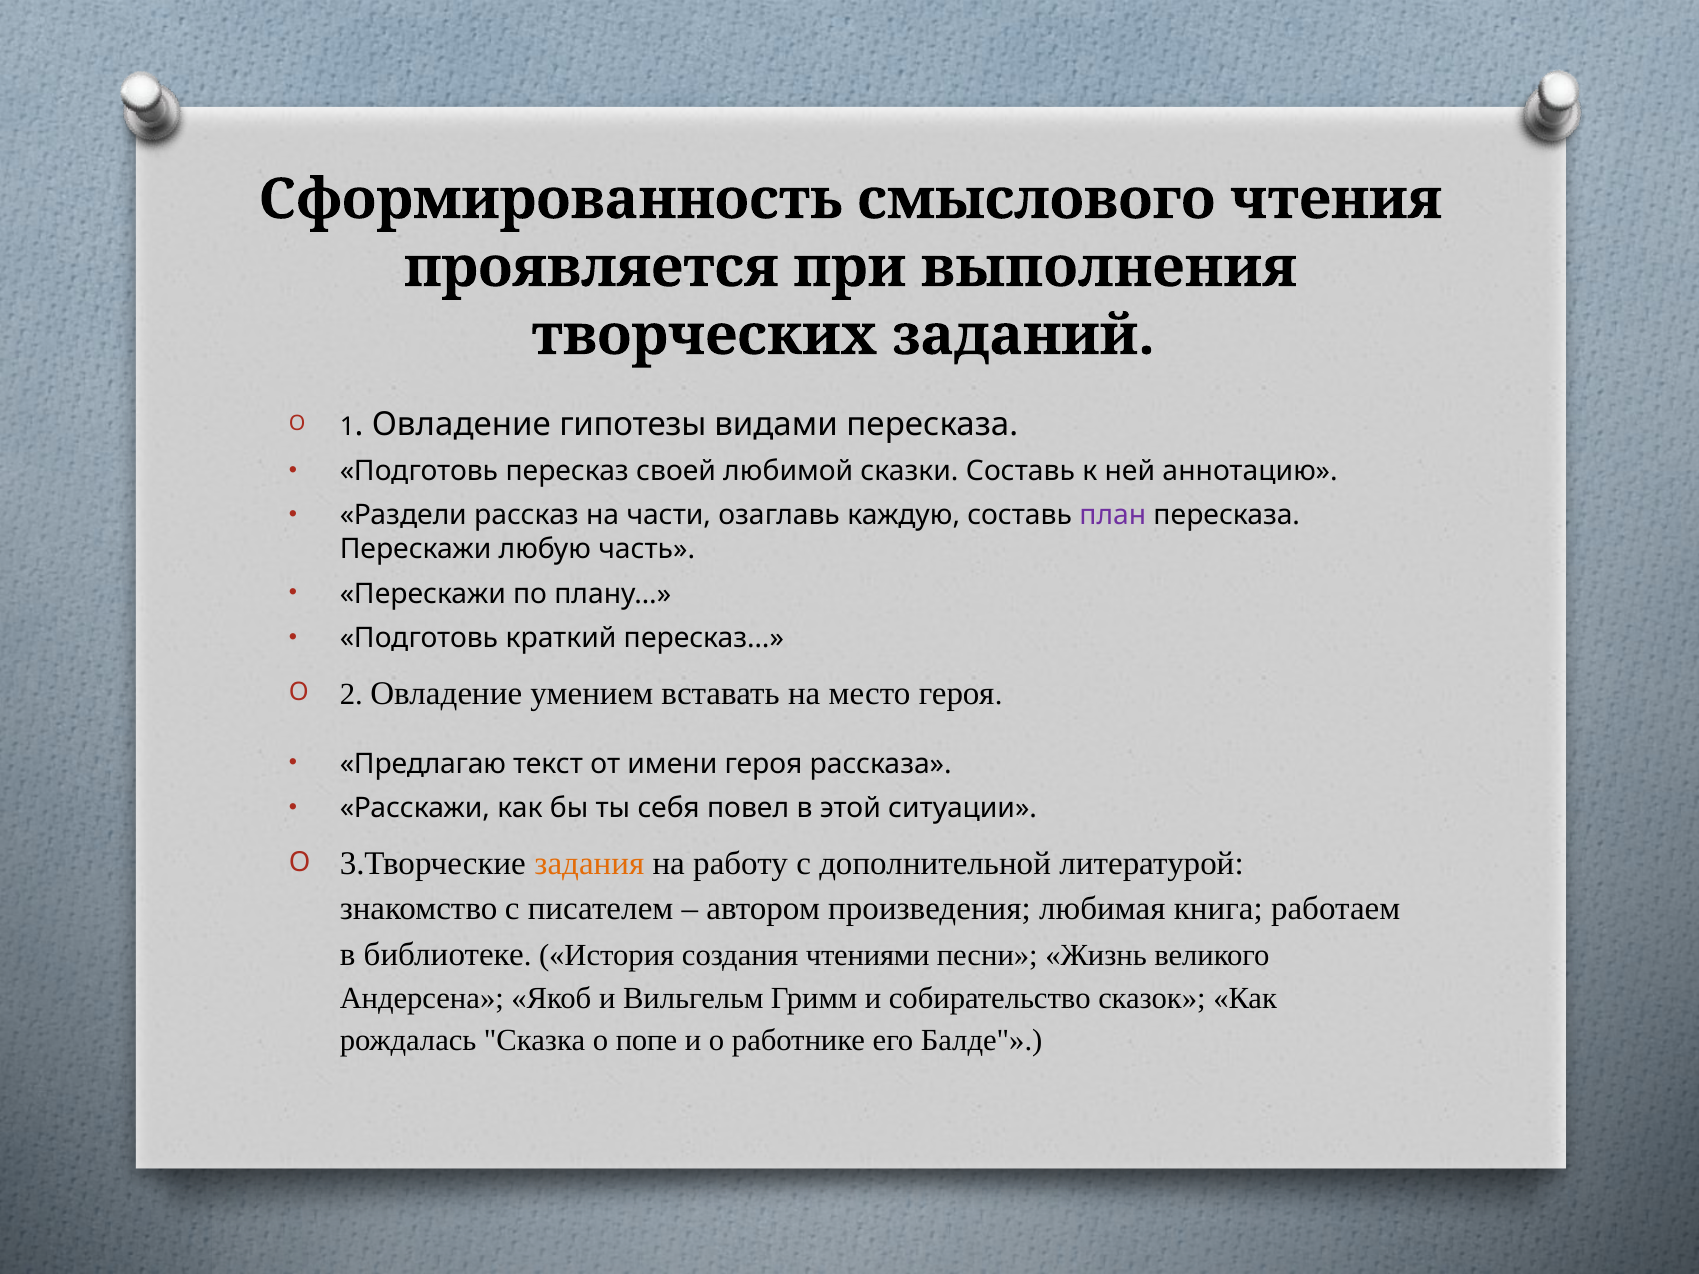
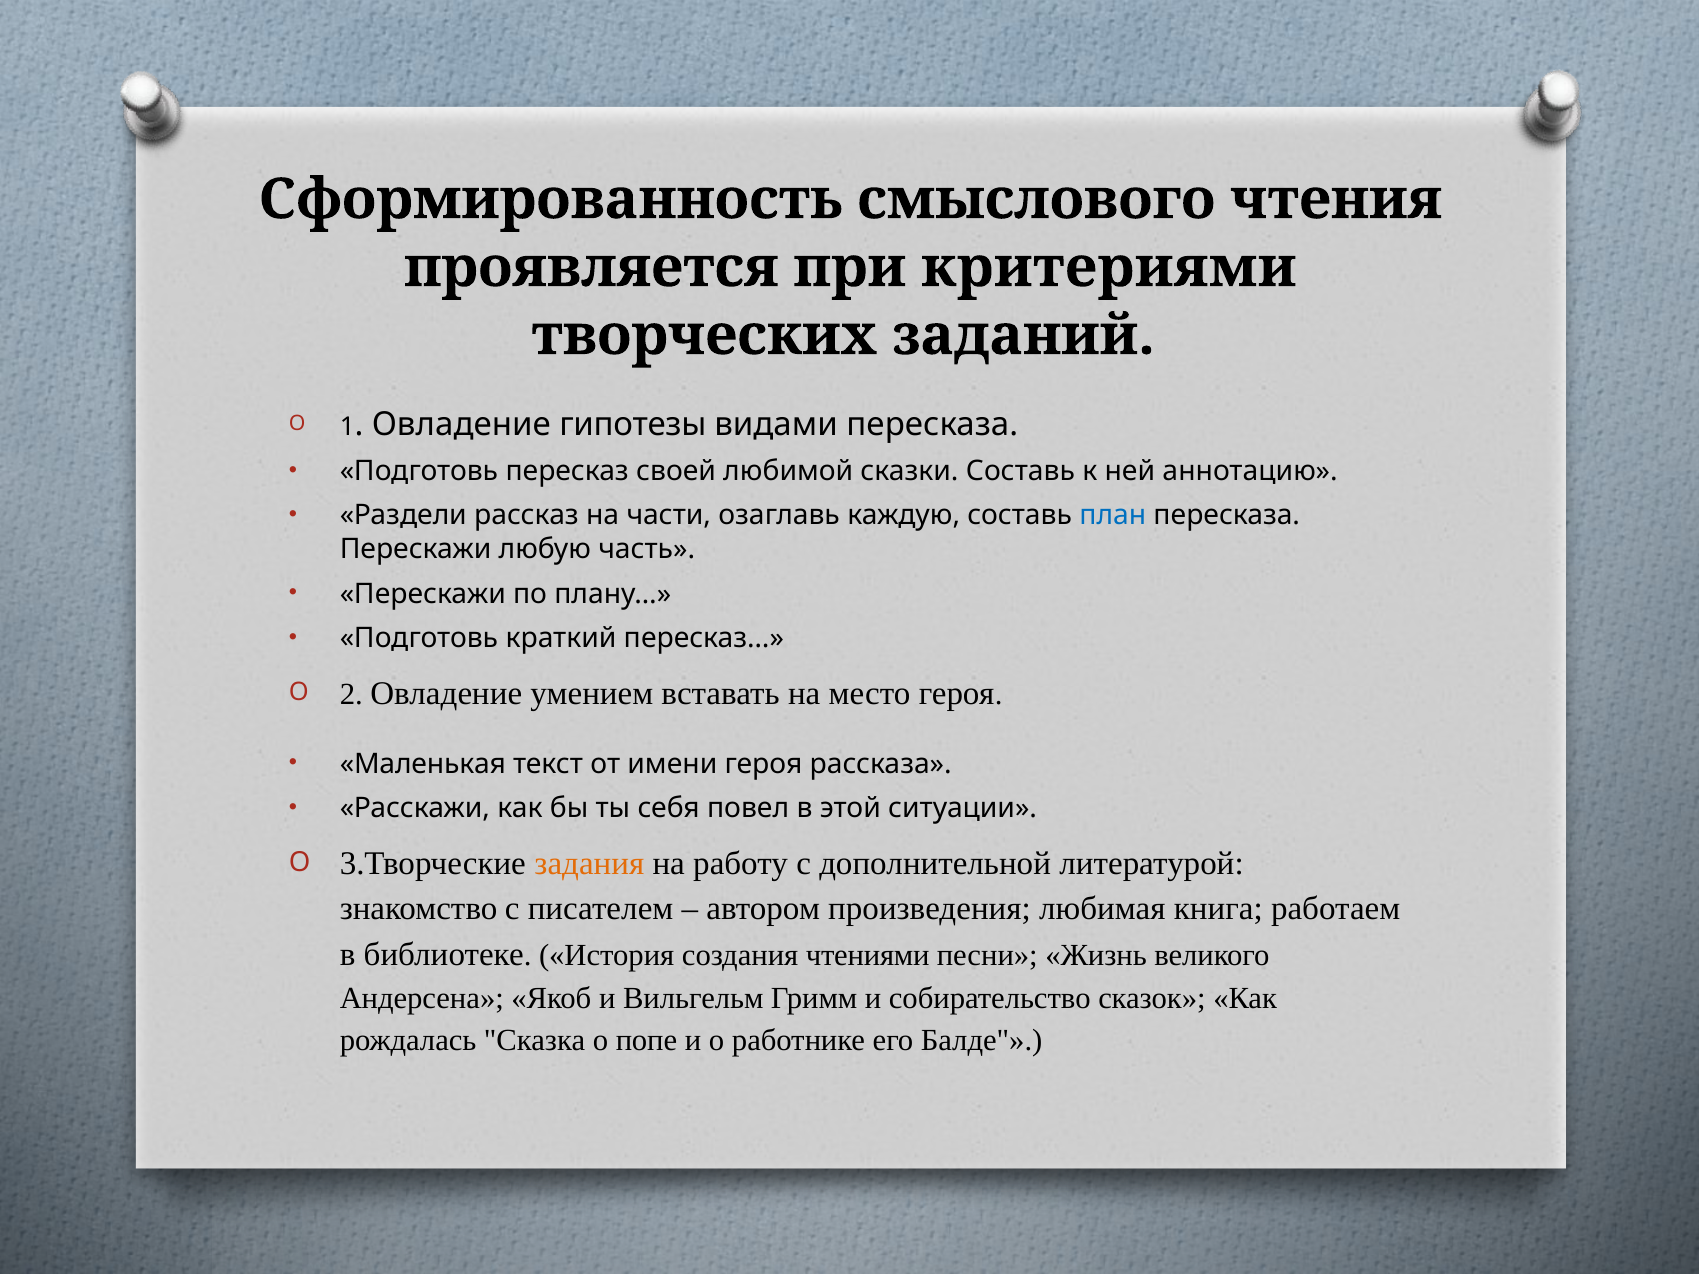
выполнения: выполнения -> критериями (1109, 268)
план colour: purple -> blue (1113, 516)
Предлагаю: Предлагаю -> Маленькая (423, 764)
